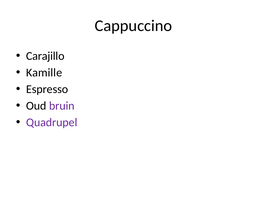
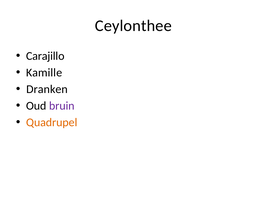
Cappuccino: Cappuccino -> Ceylonthee (133, 26)
Espresso: Espresso -> Dranken (47, 89)
Quadrupel colour: purple -> orange (52, 122)
